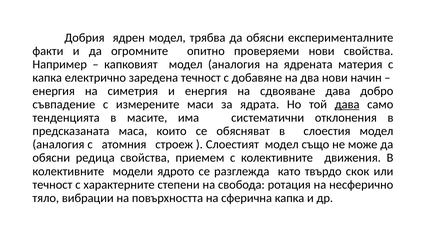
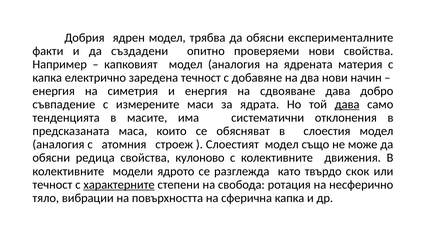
огромните: огромните -> създадени (140, 51)
приемем: приемем -> кулоново (200, 158)
характерните underline: none -> present (119, 185)
